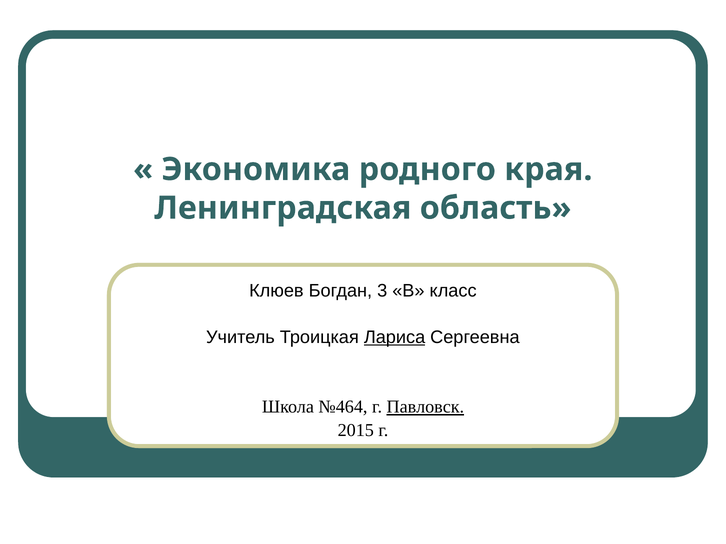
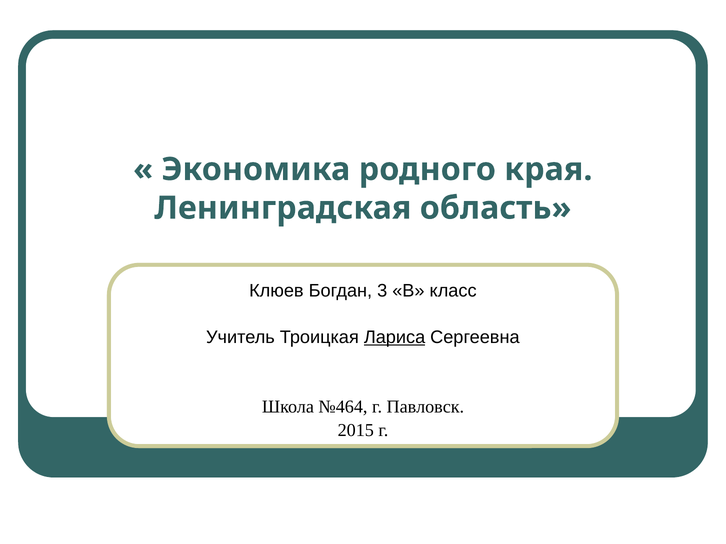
Павловск underline: present -> none (425, 407)
